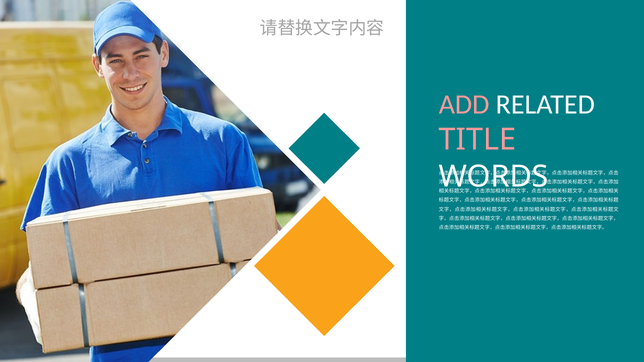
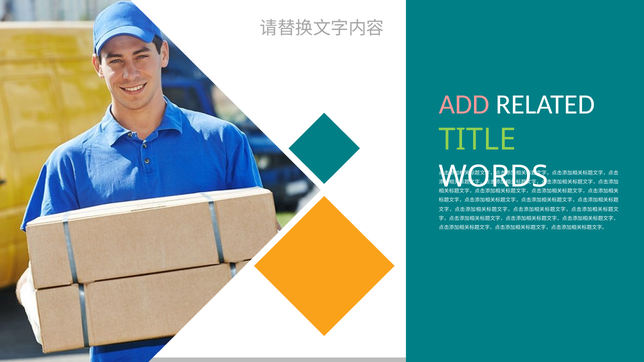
TITLE colour: pink -> light green (477, 140)
